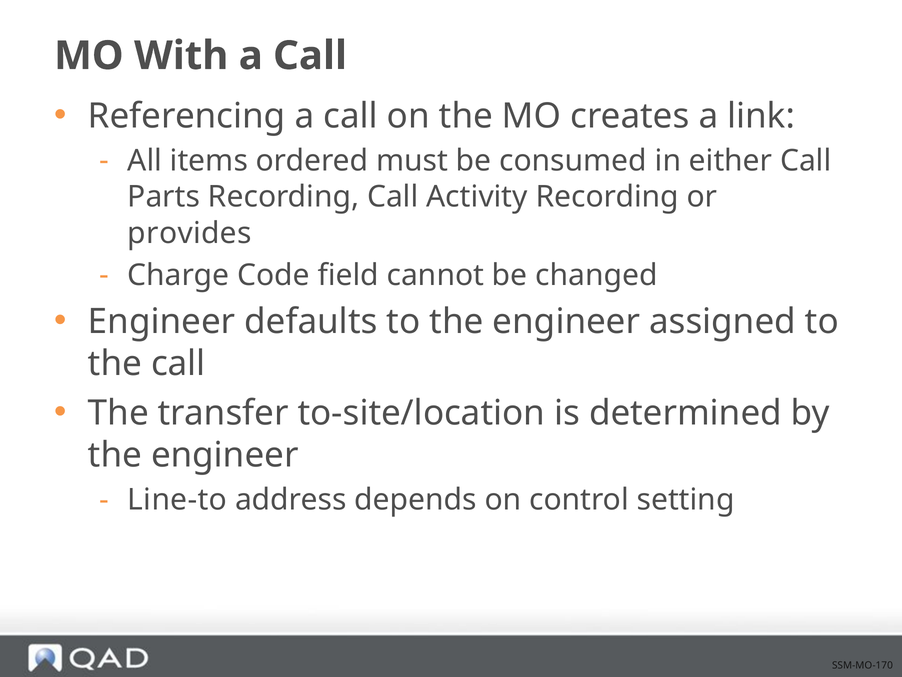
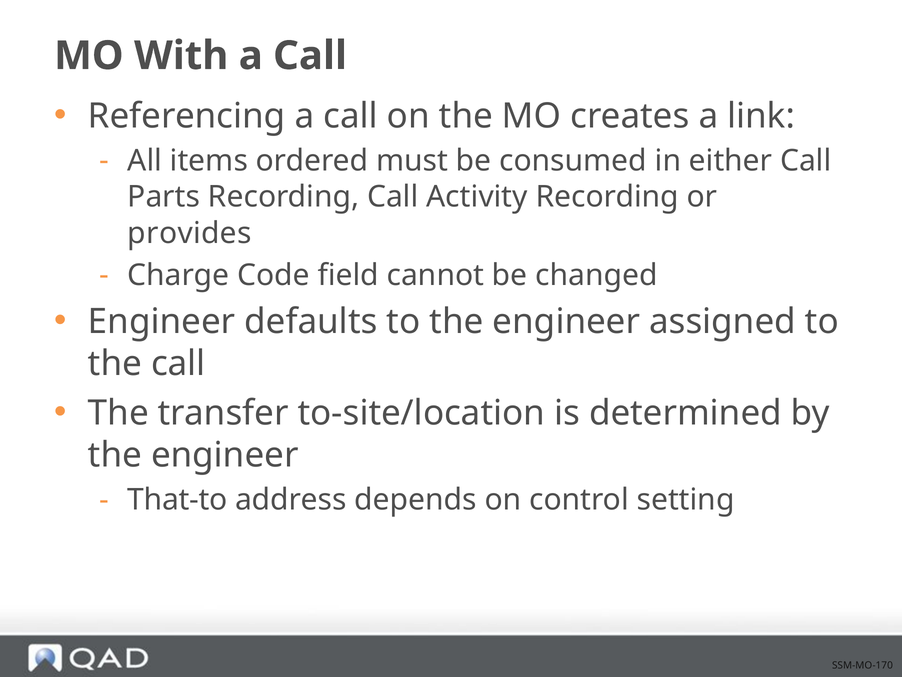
Line-to: Line-to -> That-to (178, 500)
